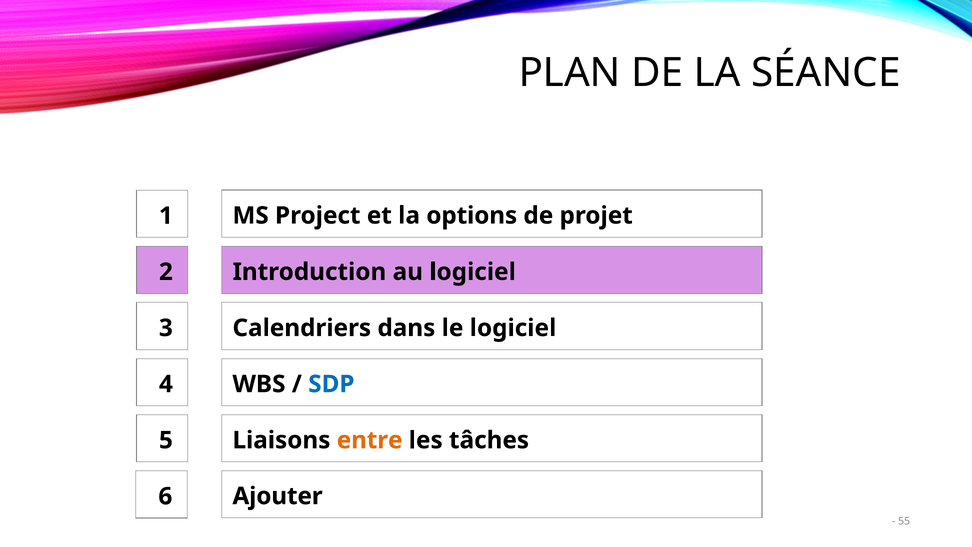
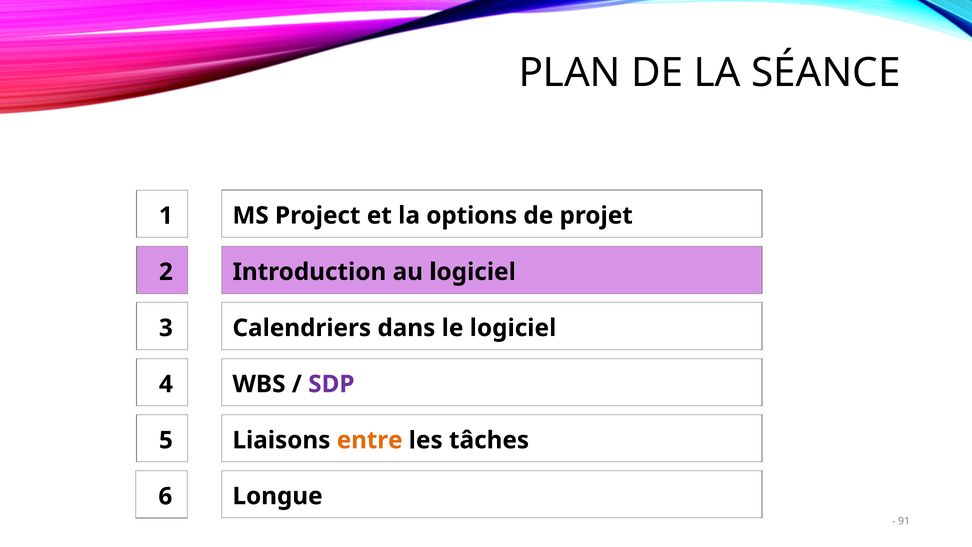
SDP colour: blue -> purple (331, 384)
Ajouter: Ajouter -> Longue (278, 496)
55: 55 -> 91 (904, 521)
